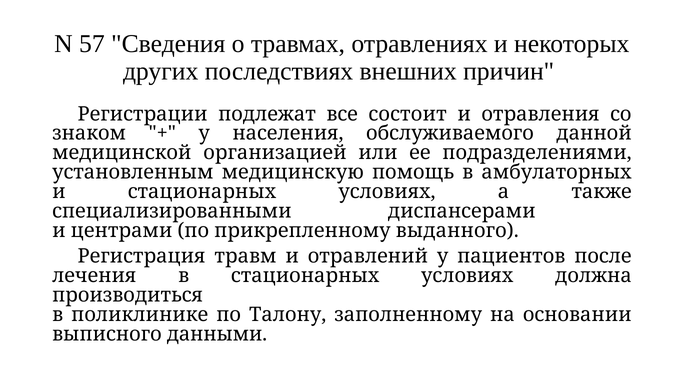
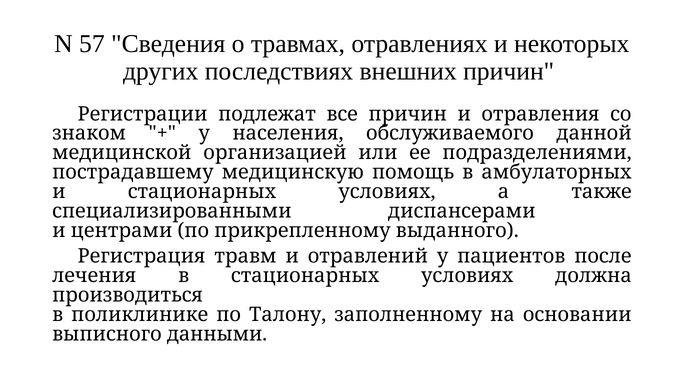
все состоит: состоит -> причин (408, 114)
установленным: установленным -> пострадавшему (133, 172)
